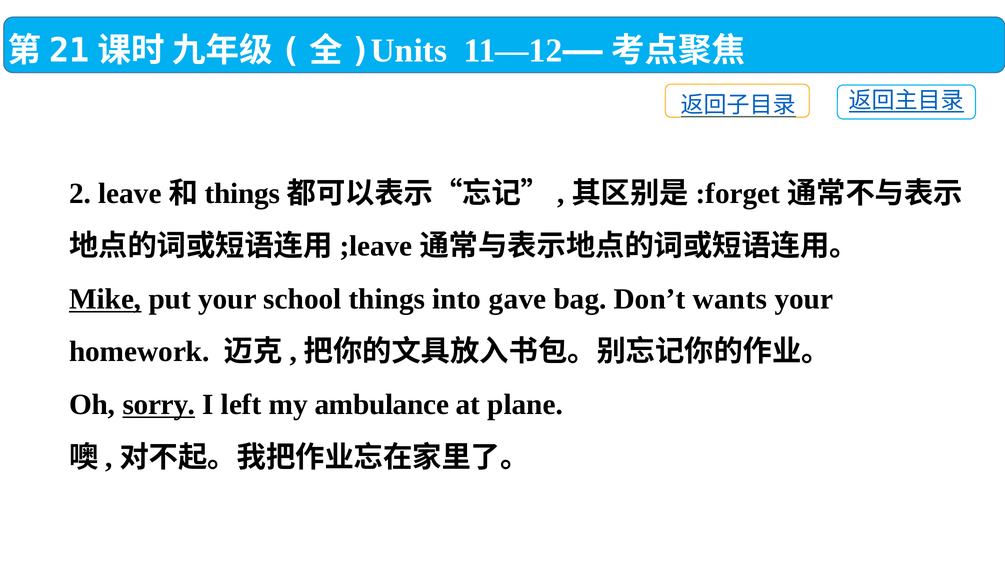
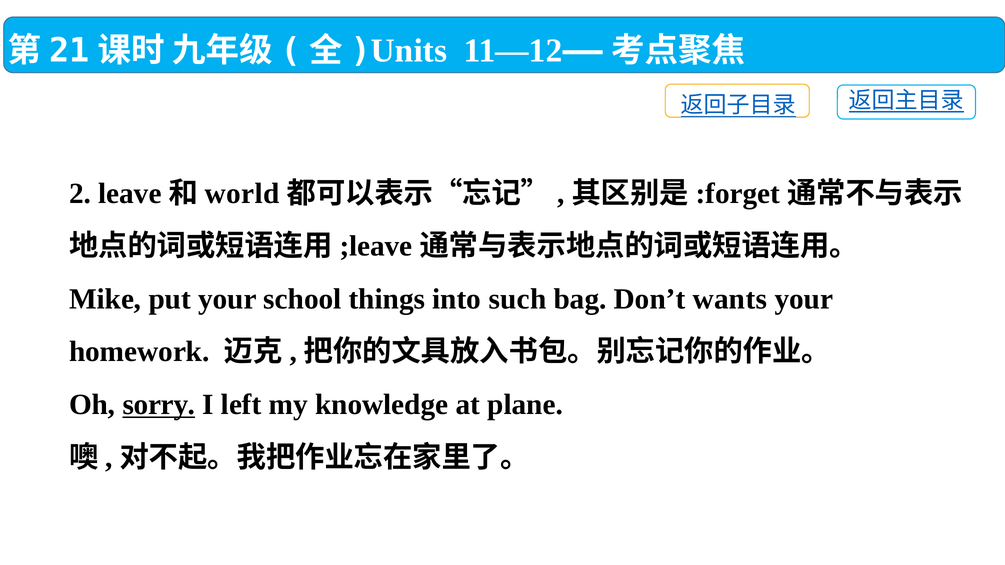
things: things -> world (242, 194)
Mike underline: present -> none (105, 299)
gave: gave -> such (518, 299)
ambulance: ambulance -> knowledge (382, 405)
